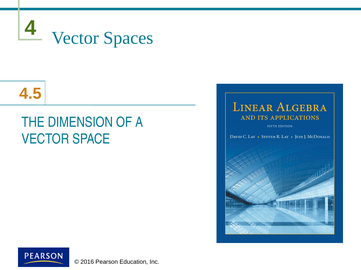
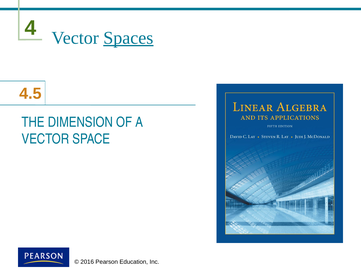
Spaces underline: none -> present (128, 38)
